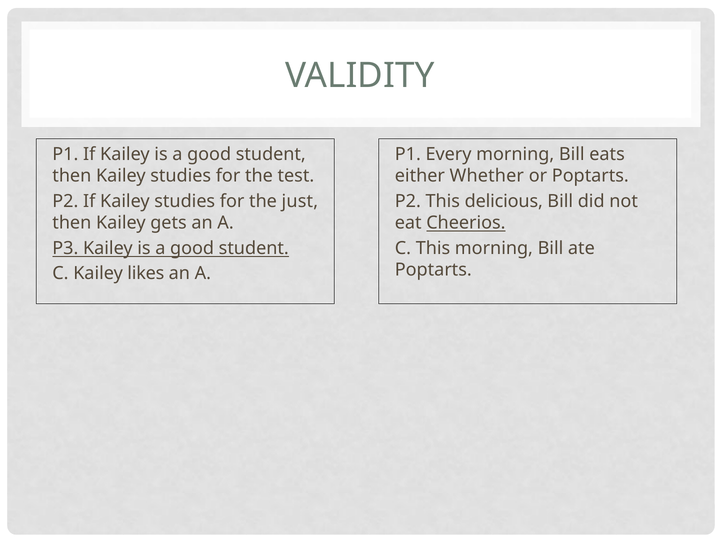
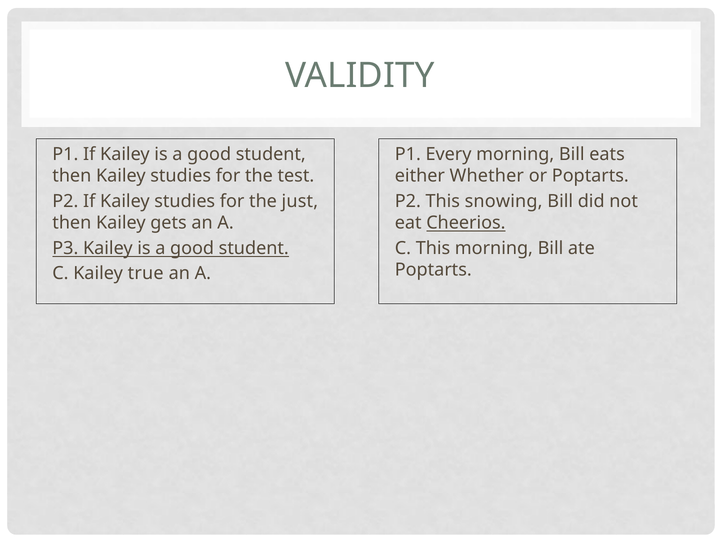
delicious: delicious -> snowing (504, 201)
likes: likes -> true (146, 273)
